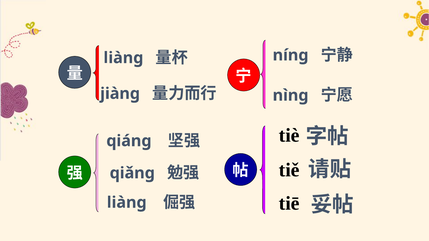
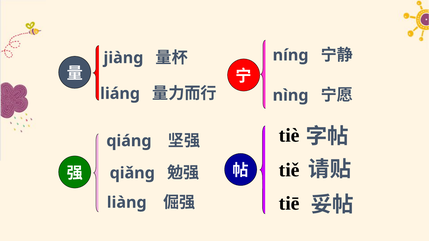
liàng: liàng -> jiàng (123, 58)
jiàng: jiàng -> liáng (120, 94)
